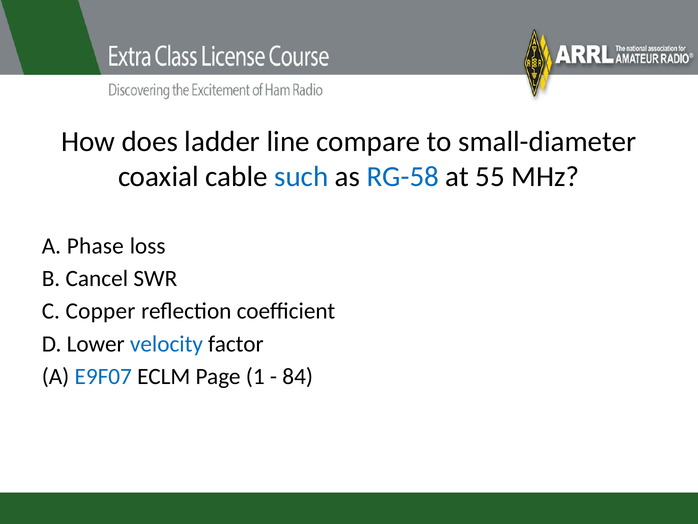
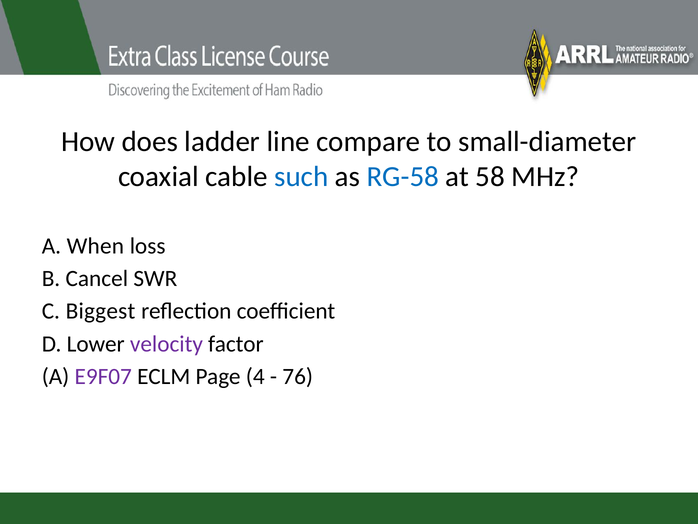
55: 55 -> 58 (490, 176)
Phase: Phase -> When (95, 246)
Copper: Copper -> Biggest (100, 311)
velocity colour: blue -> purple (166, 344)
E9F07 colour: blue -> purple (103, 376)
1: 1 -> 4 (255, 376)
84: 84 -> 76 (298, 376)
